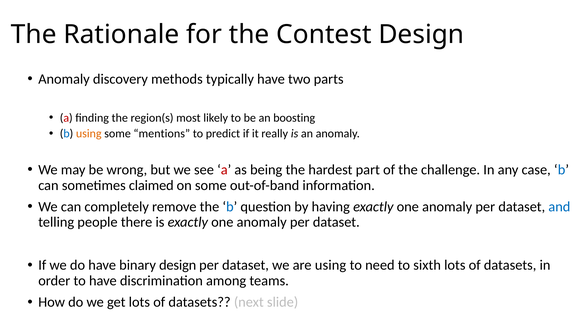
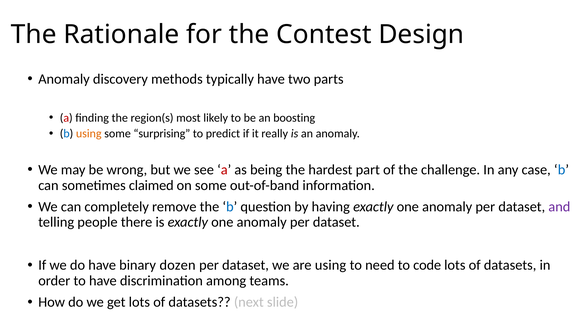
mentions: mentions -> surprising (162, 134)
and colour: blue -> purple (559, 207)
binary design: design -> dozen (178, 265)
sixth: sixth -> code (427, 265)
